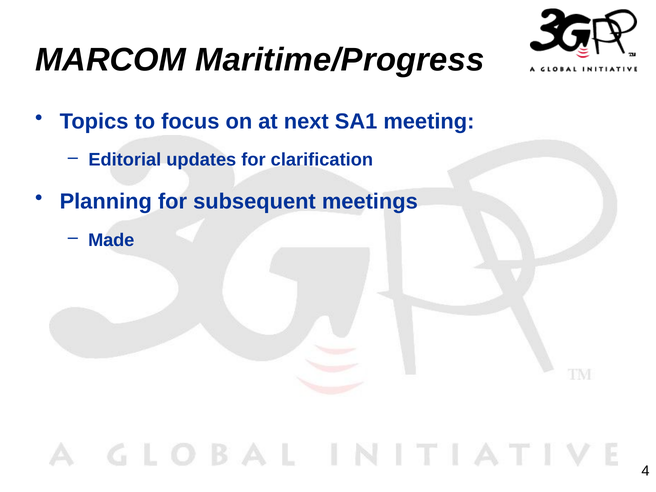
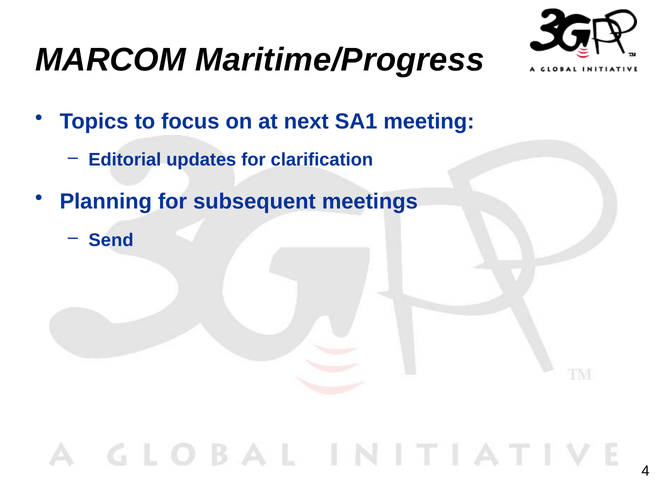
Made: Made -> Send (111, 240)
